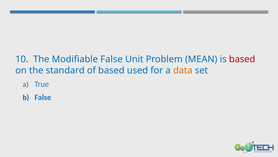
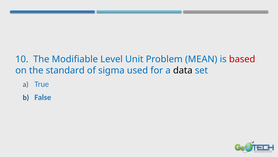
Modifiable False: False -> Level (112, 59)
of based: based -> sigma (111, 70)
data colour: orange -> black (183, 70)
